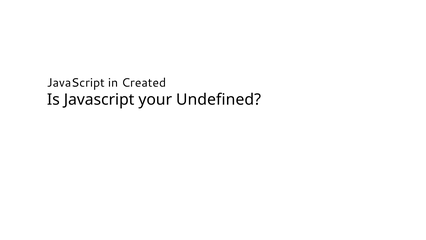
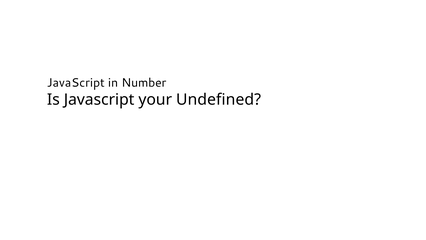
Created: Created -> Number (144, 83)
